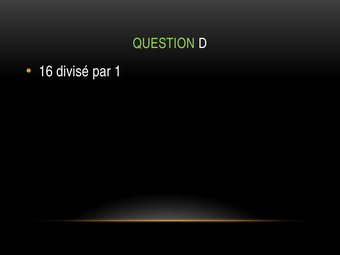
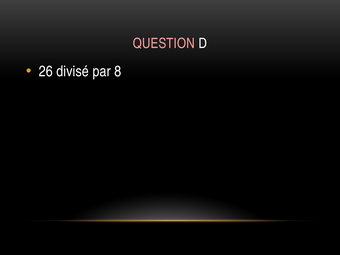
QUESTION colour: light green -> pink (164, 43)
16: 16 -> 26 (46, 71)
1: 1 -> 8 (118, 71)
